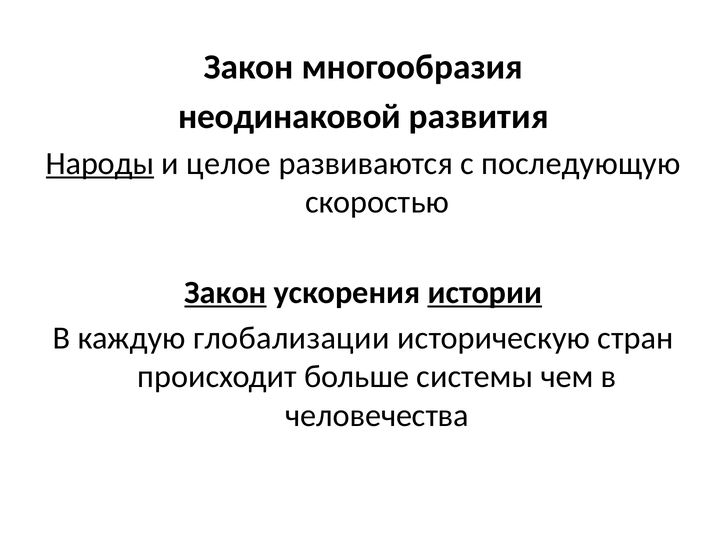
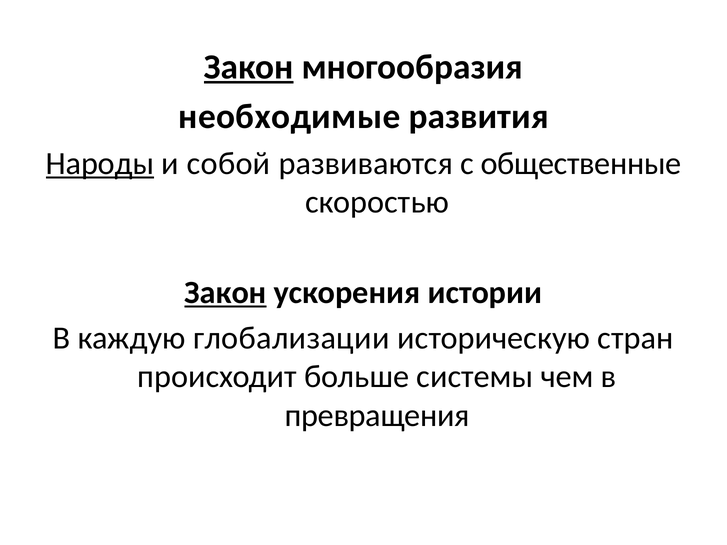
Закон underline: none -> present (249, 67)
неодинаковой: неодинаковой -> необходимые (289, 117)
целое: целое -> собой (229, 164)
последующую: последующую -> общественные (581, 164)
истории underline: present -> none (485, 293)
человечества: человечества -> превращения (377, 416)
